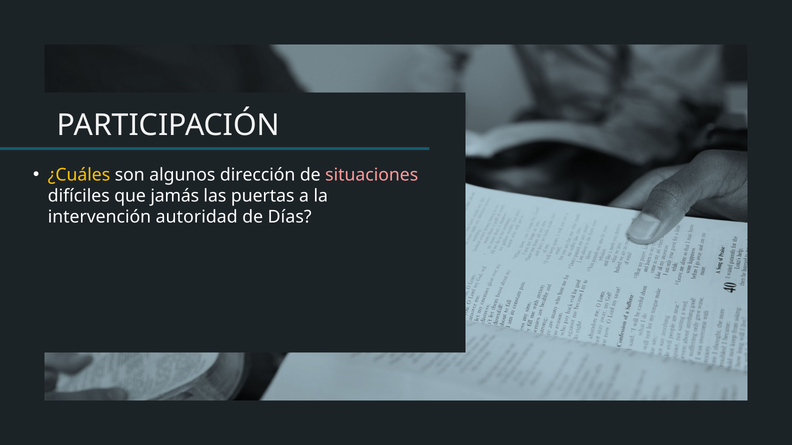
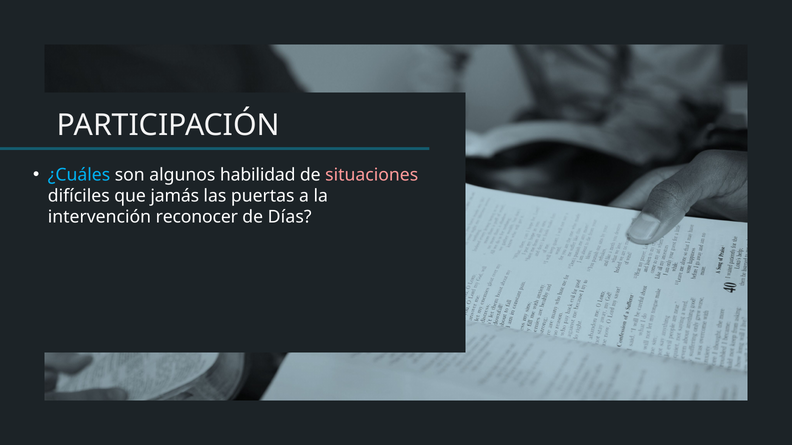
¿Cuáles colour: yellow -> light blue (79, 175)
dirección: dirección -> habilidad (258, 175)
autoridad: autoridad -> reconocer (197, 217)
